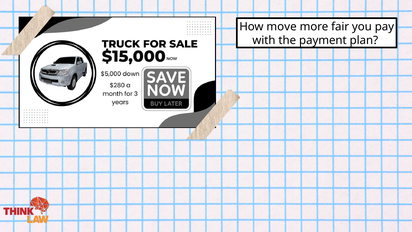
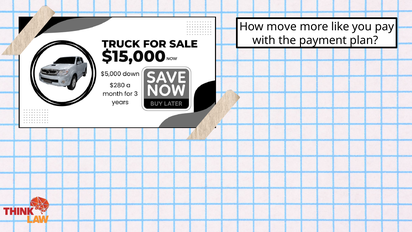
fair: fair -> like (340, 27)
